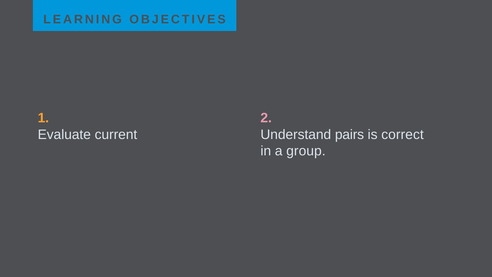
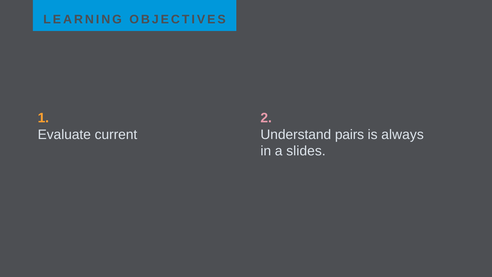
correct: correct -> always (403, 134)
group: group -> slides (306, 151)
